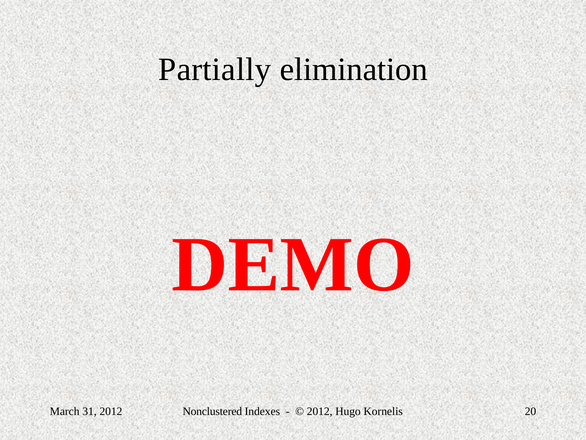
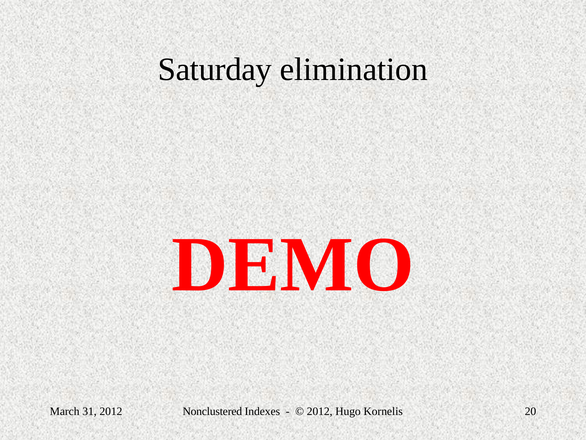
Partially: Partially -> Saturday (215, 69)
